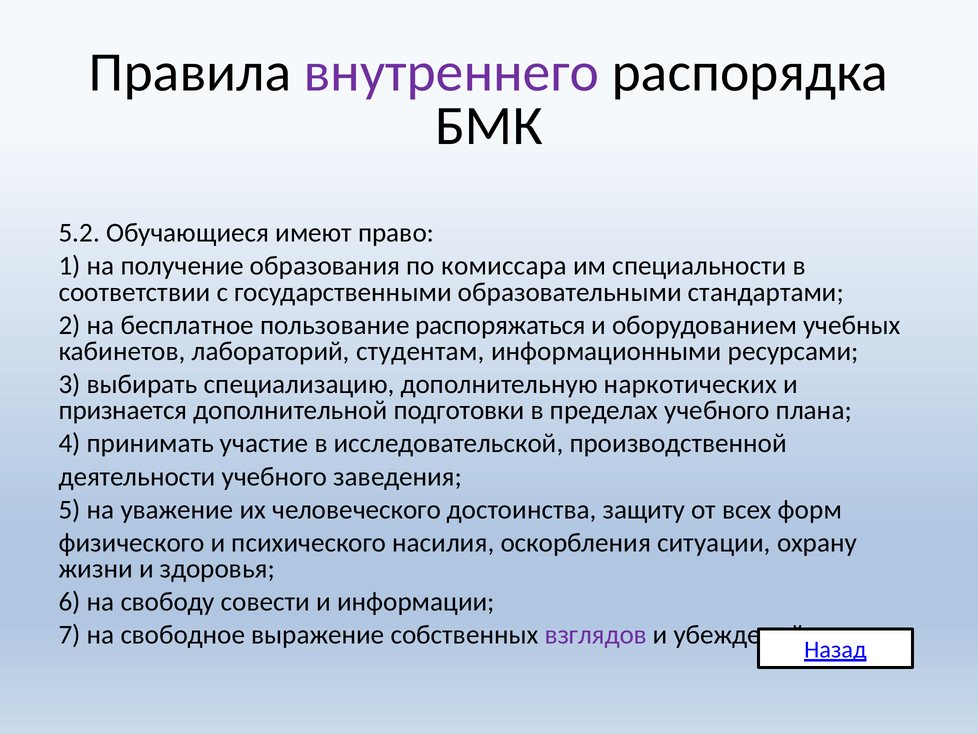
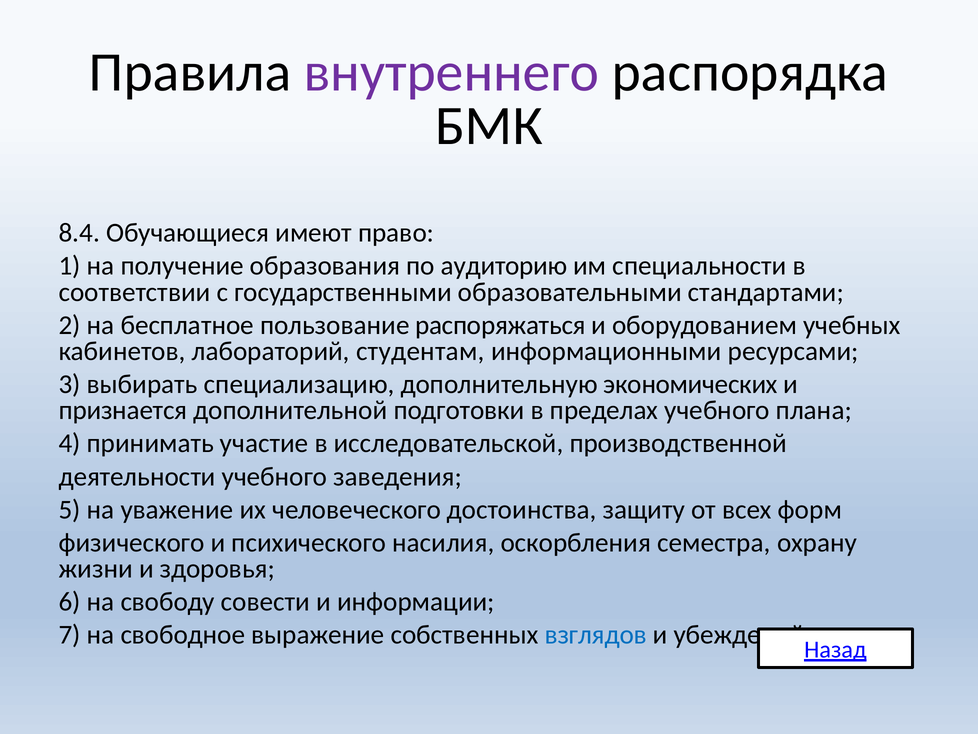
5.2: 5.2 -> 8.4 (79, 233)
комиссара: комиссара -> аудиторию (504, 266)
наркотических: наркотических -> экономических (691, 384)
ситуации: ситуации -> семестра (714, 542)
взглядов colour: purple -> blue (596, 634)
